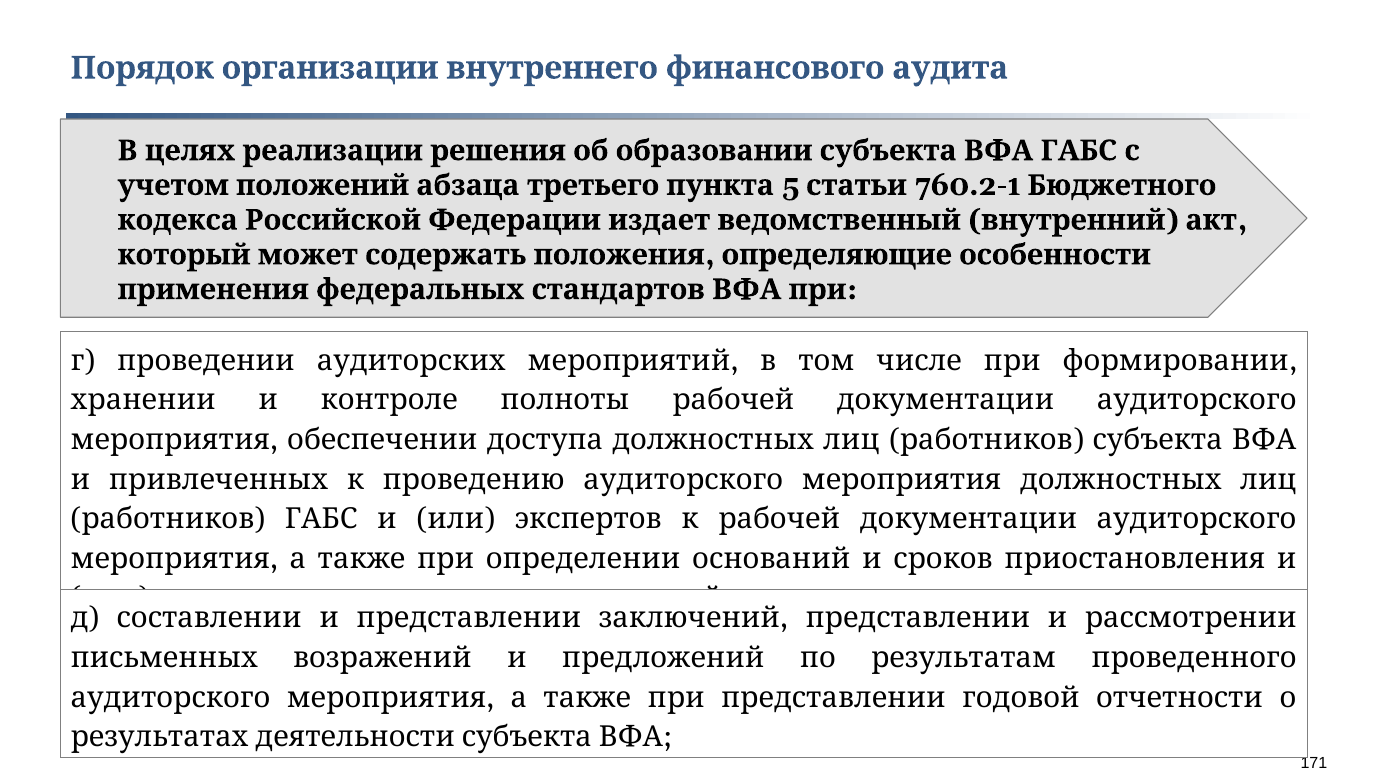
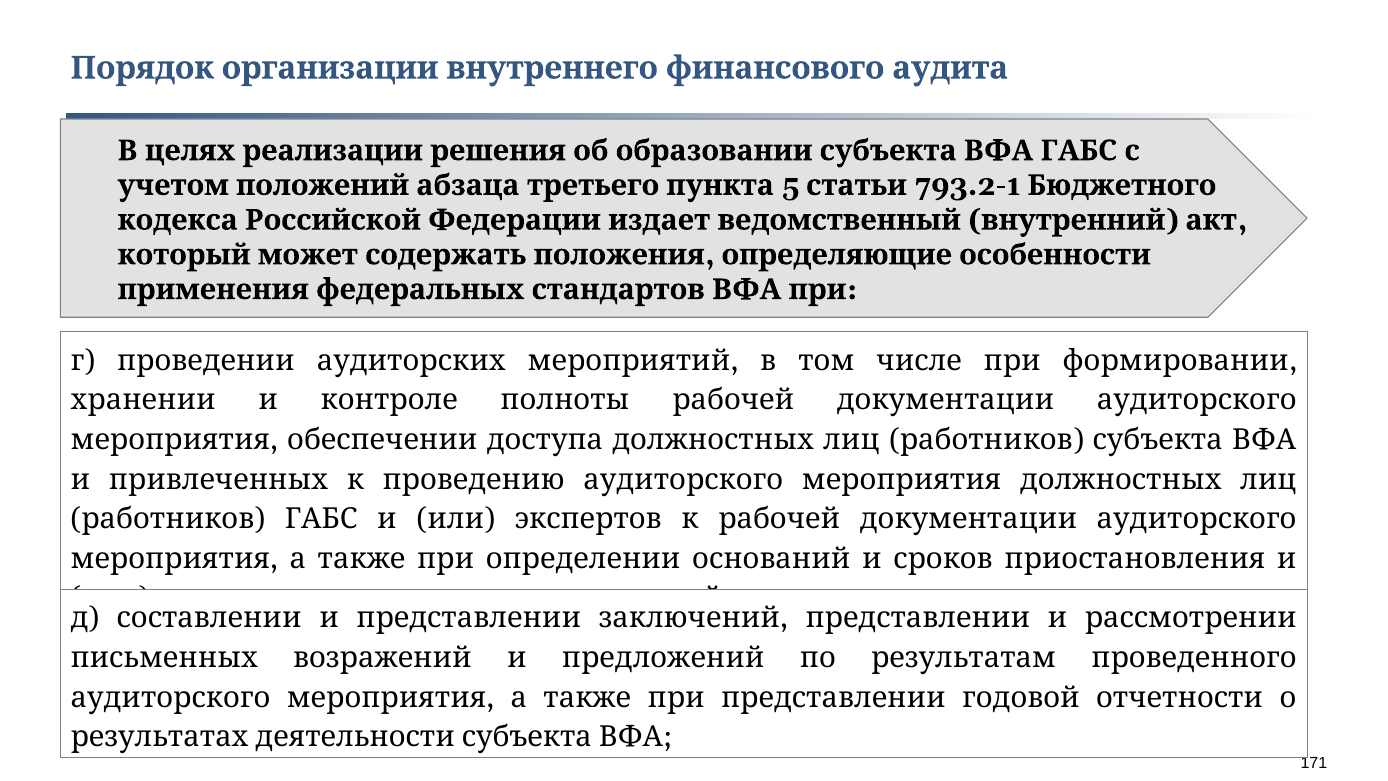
760.2-1: 760.2-1 -> 793.2-1 (968, 185)
